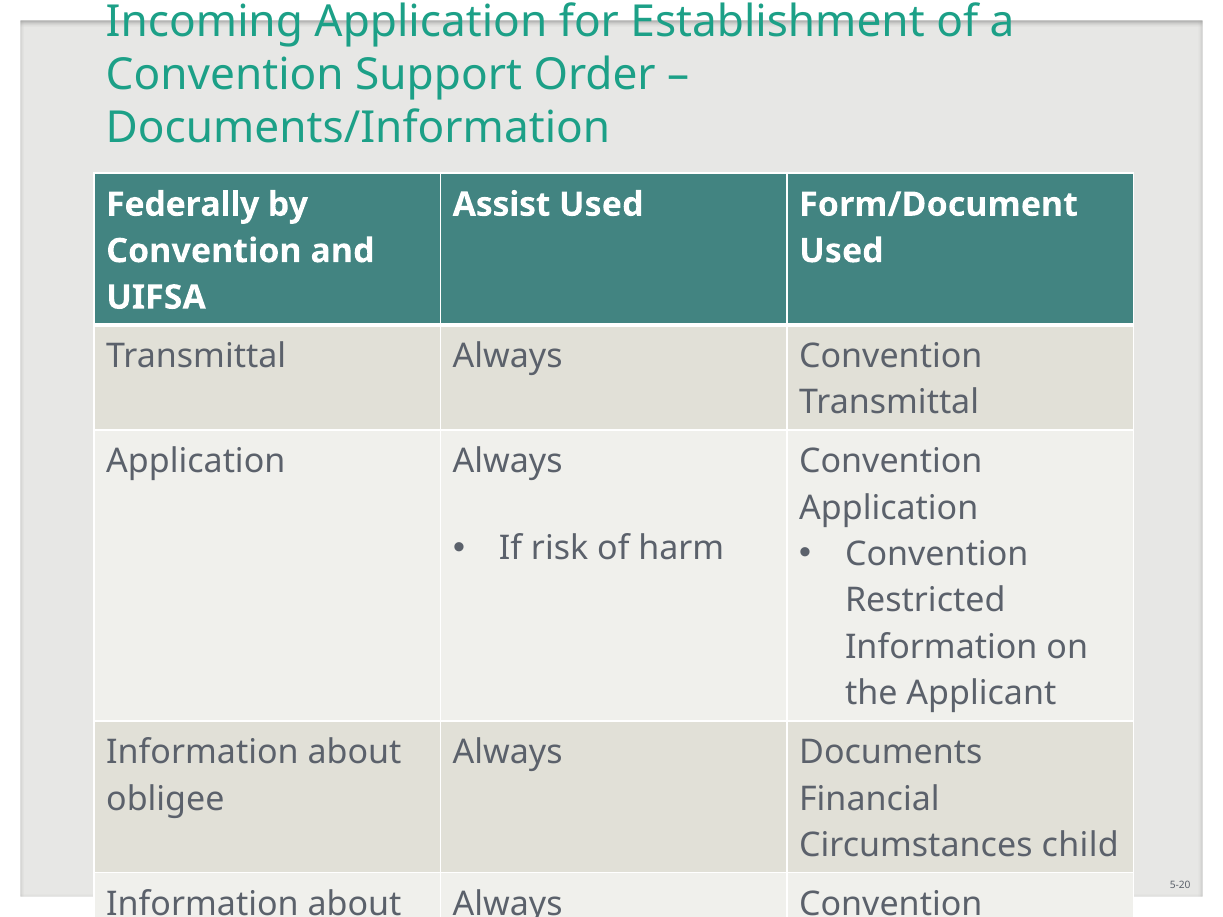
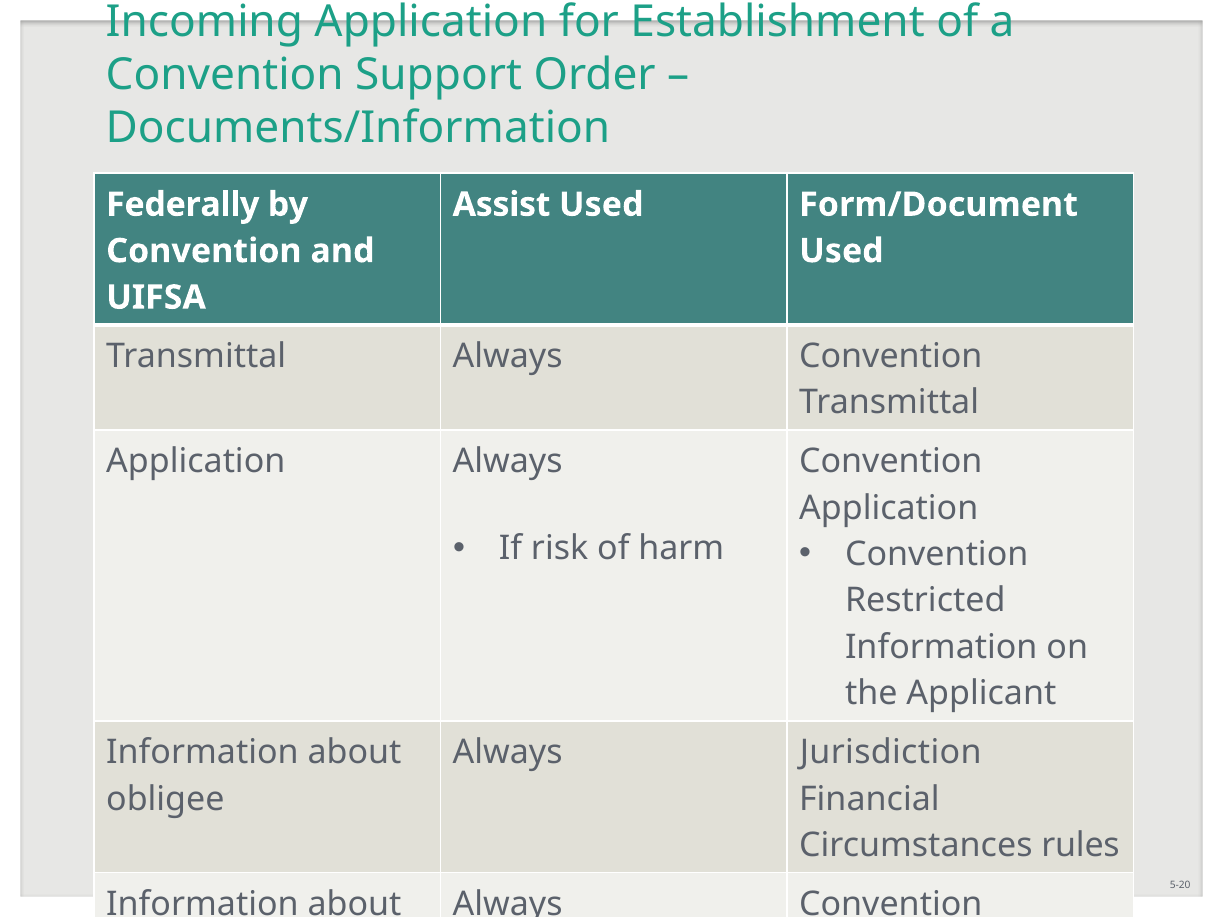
Documents: Documents -> Jurisdiction (891, 753)
child: child -> rules (1081, 846)
